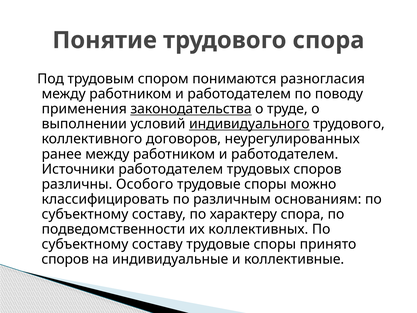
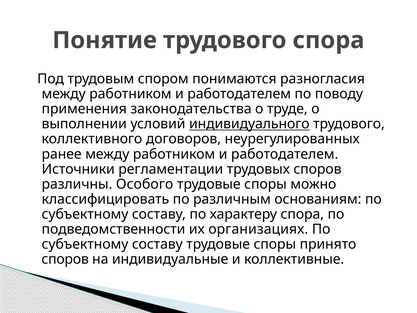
законодательства underline: present -> none (191, 109)
Источники работодателем: работодателем -> регламентации (171, 169)
коллективных: коллективных -> организациях (258, 229)
